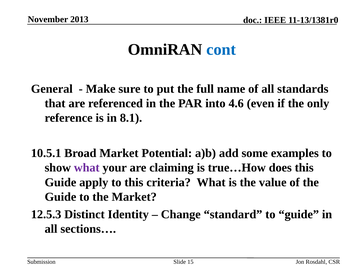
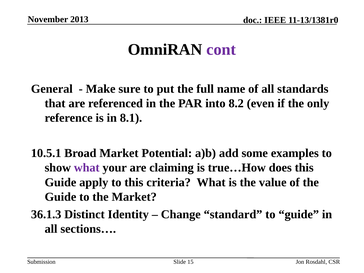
cont colour: blue -> purple (221, 50)
4.6: 4.6 -> 8.2 (236, 103)
12.5.3: 12.5.3 -> 36.1.3 (46, 214)
